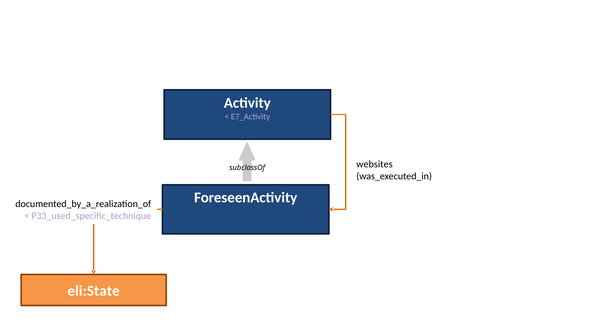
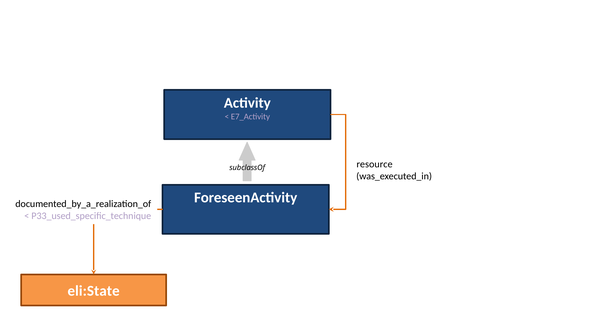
websites: websites -> resource (375, 164)
